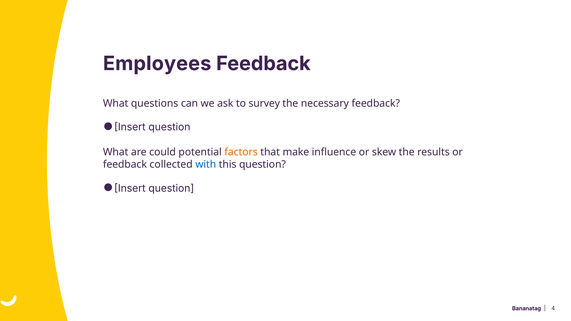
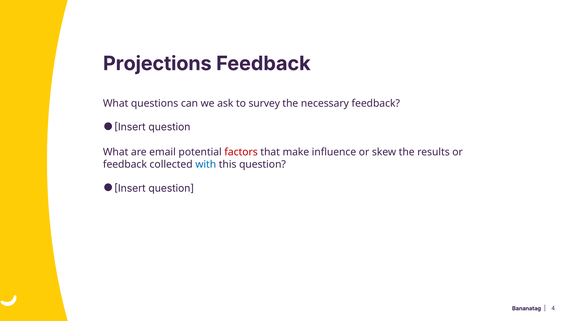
Employees: Employees -> Projections (157, 64)
could: could -> email (163, 152)
factors colour: orange -> red (241, 152)
